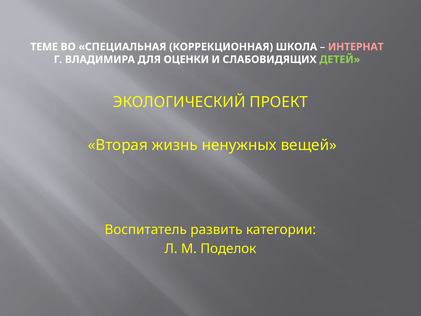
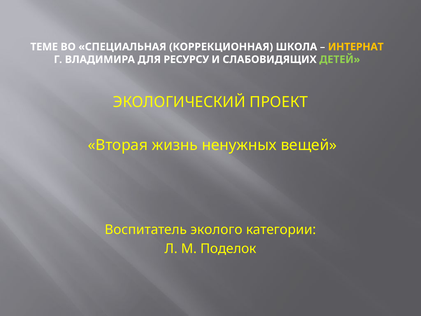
ИНТЕРНАТ colour: pink -> yellow (356, 47)
ОЦЕНКИ: ОЦЕНКИ -> РЕСУРСУ (186, 59)
развить: развить -> эколого (216, 230)
